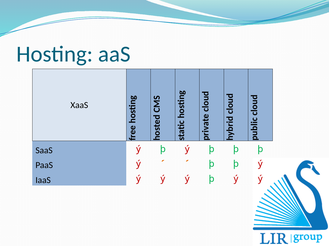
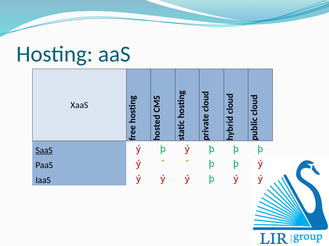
SaaS underline: none -> present (44, 151)
